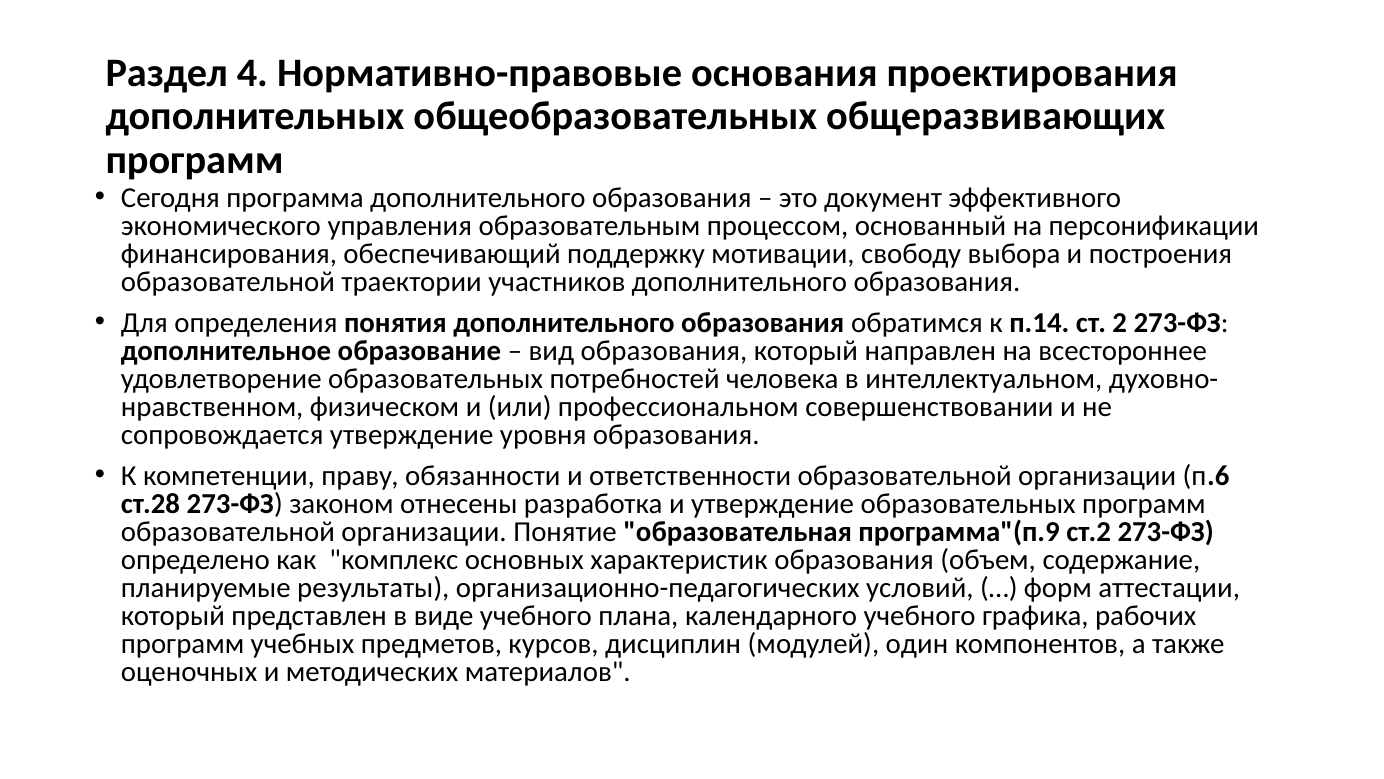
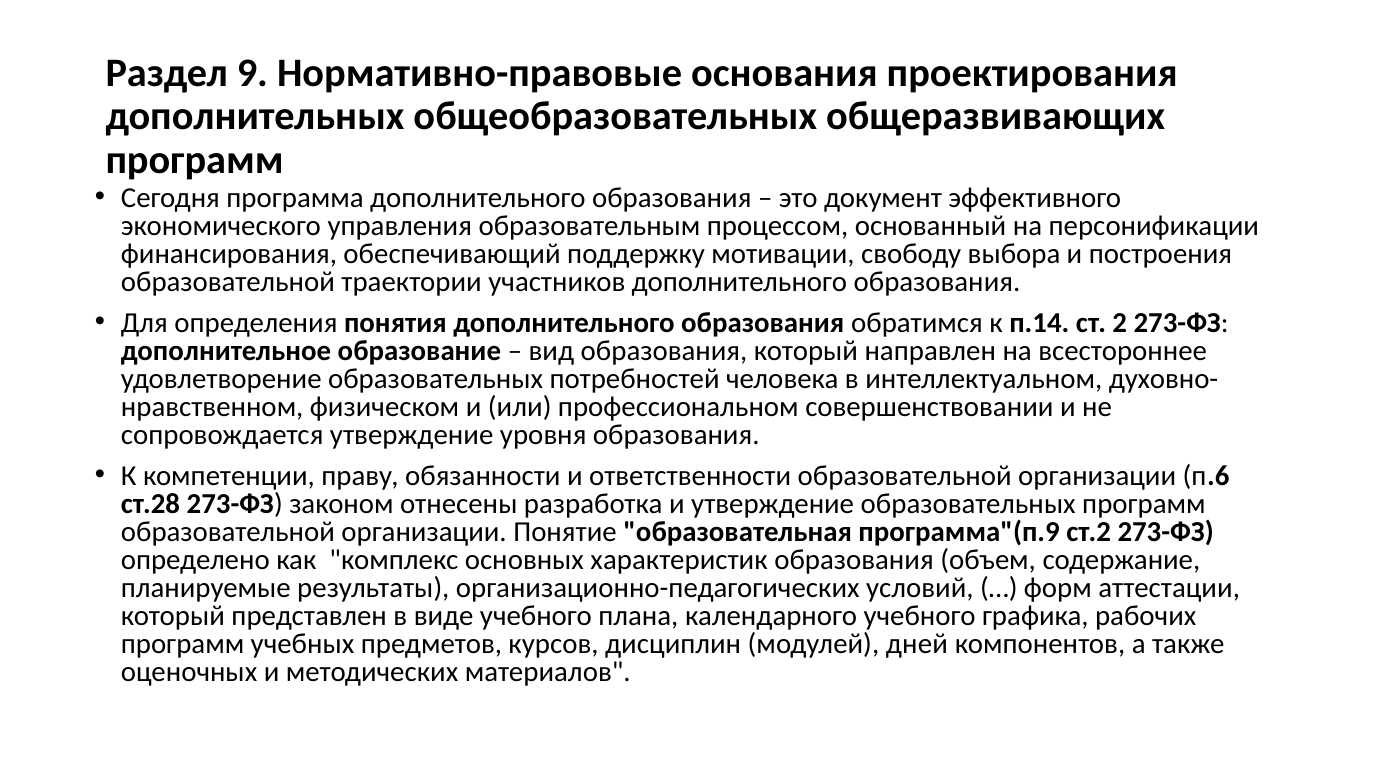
4: 4 -> 9 (252, 73)
один: один -> дней (917, 644)
